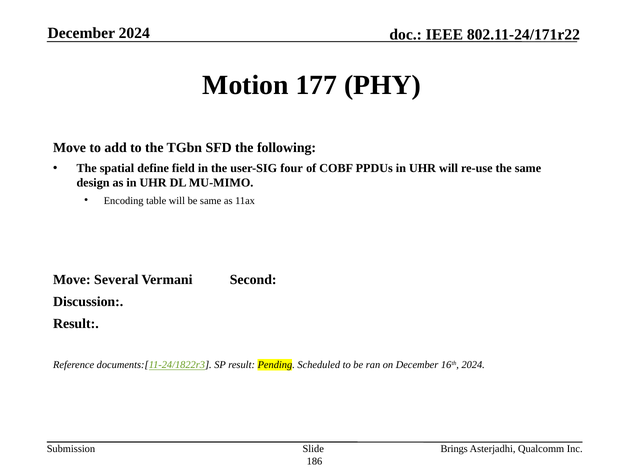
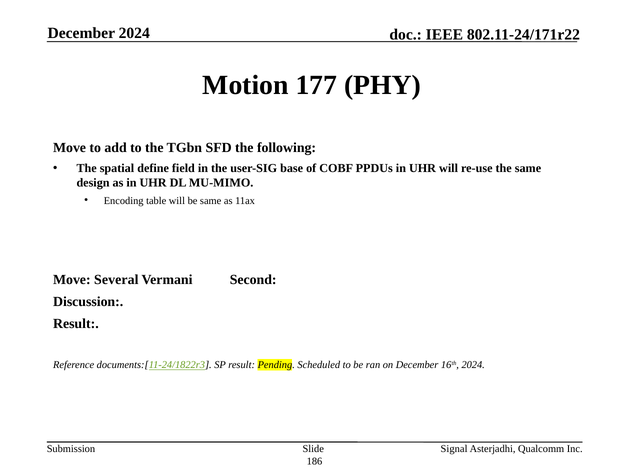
four: four -> base (292, 168)
Brings: Brings -> Signal (454, 449)
